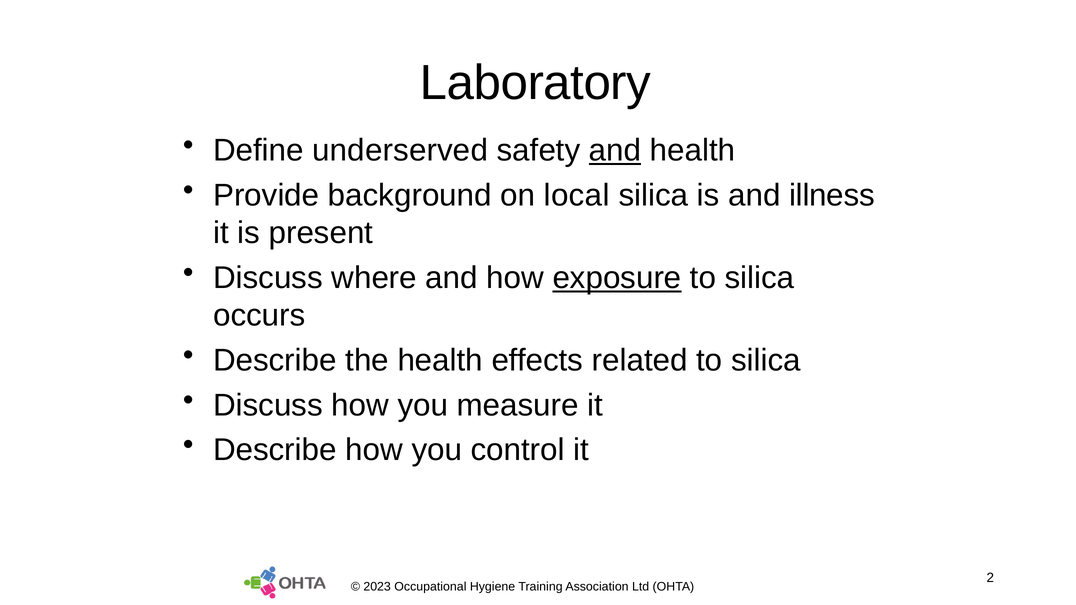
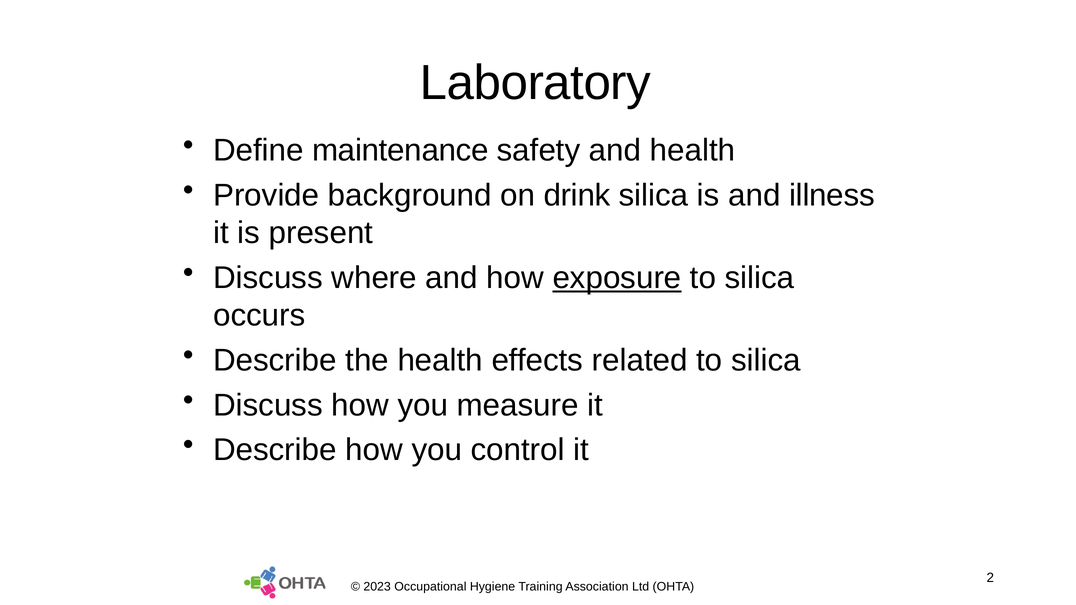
underserved: underserved -> maintenance (400, 151)
and underline: present -> none (615, 151)
local: local -> drink (577, 195)
